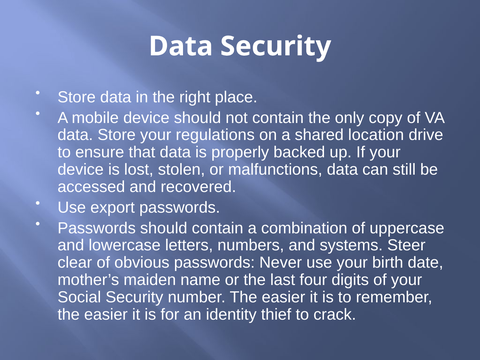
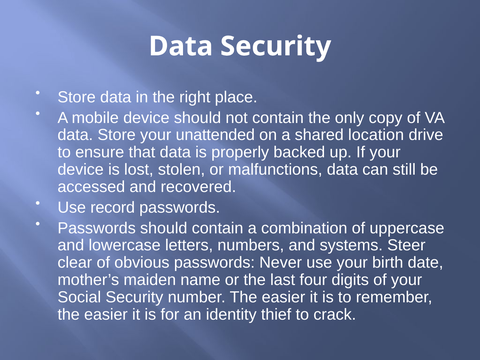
regulations: regulations -> unattended (215, 135)
export: export -> record (113, 207)
